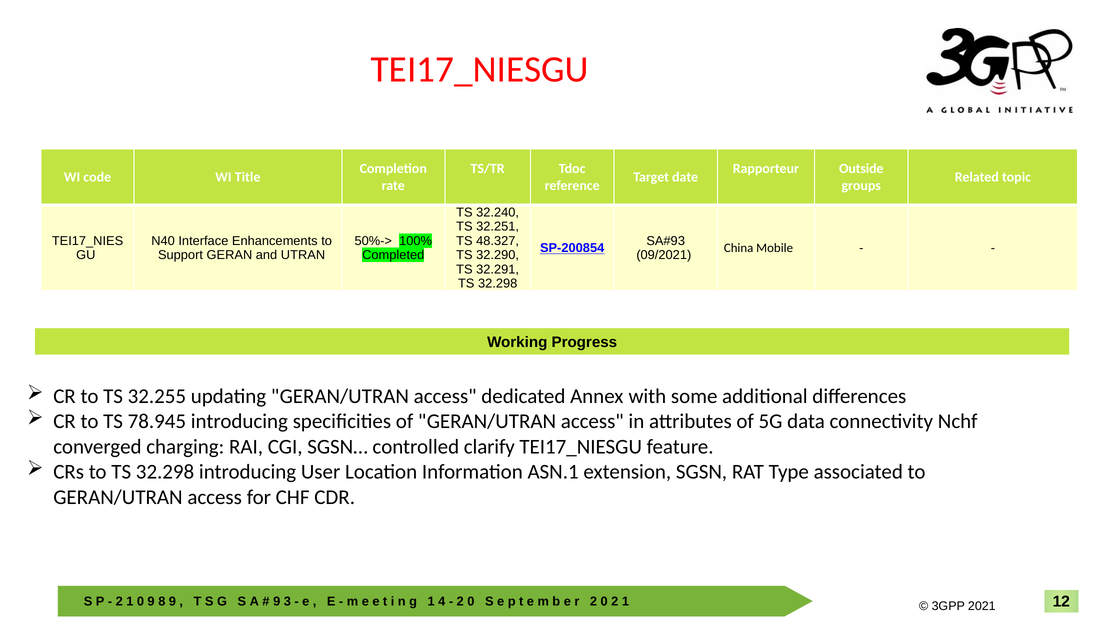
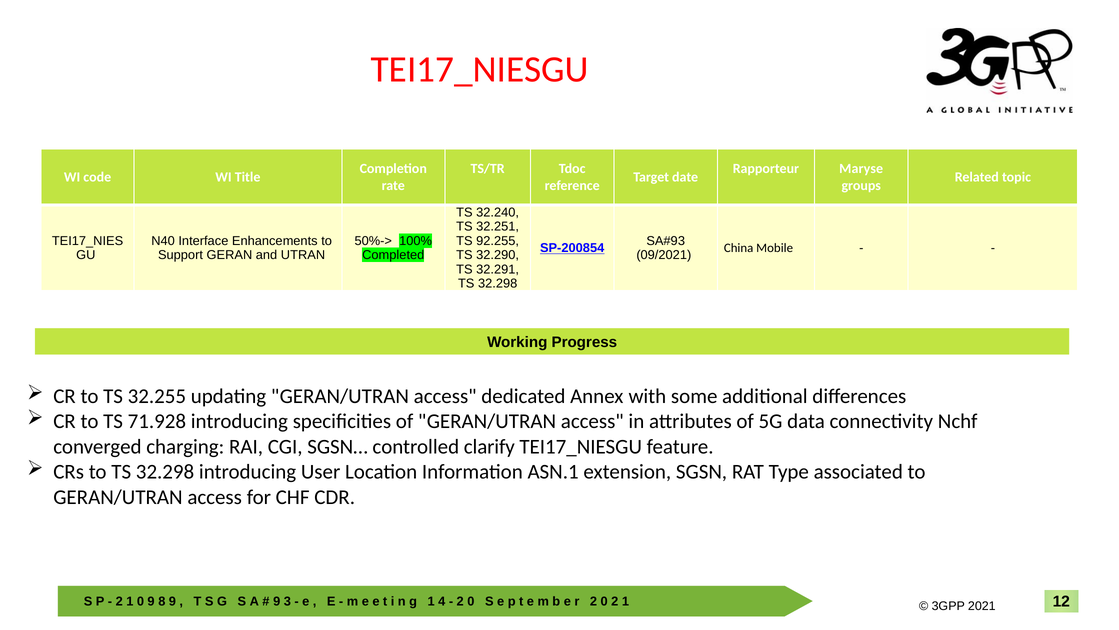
Outside: Outside -> Maryse (861, 168)
48.327: 48.327 -> 92.255 (498, 241)
78.945: 78.945 -> 71.928 (157, 421)
